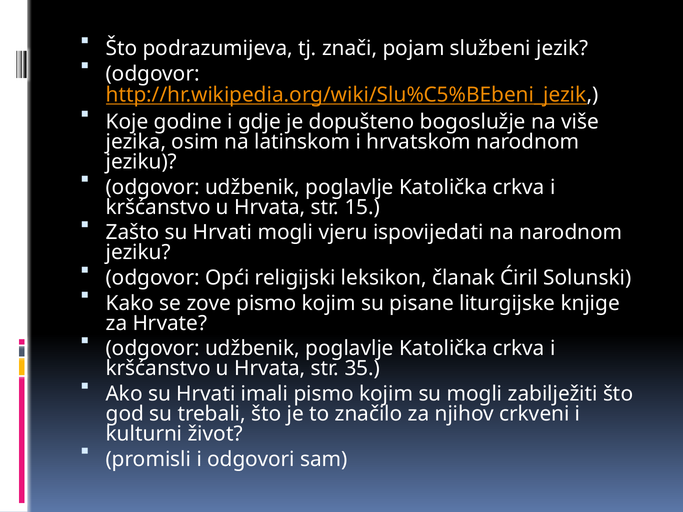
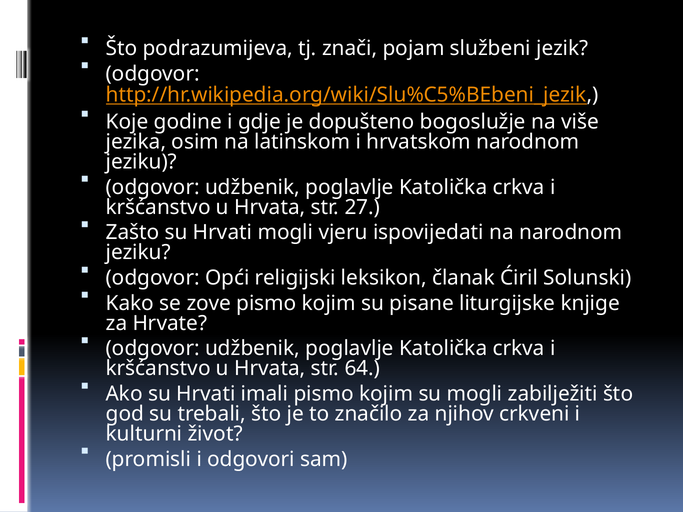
15: 15 -> 27 (362, 207)
35: 35 -> 64 (362, 369)
